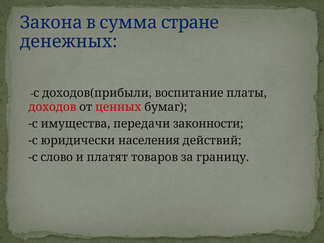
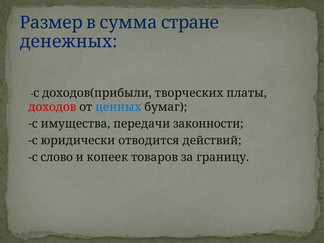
Закона: Закона -> Размер (51, 23)
воспитание: воспитание -> творческих (189, 93)
ценных colour: red -> blue (118, 107)
населения: населения -> отводится (149, 140)
платят: платят -> копеек (107, 157)
